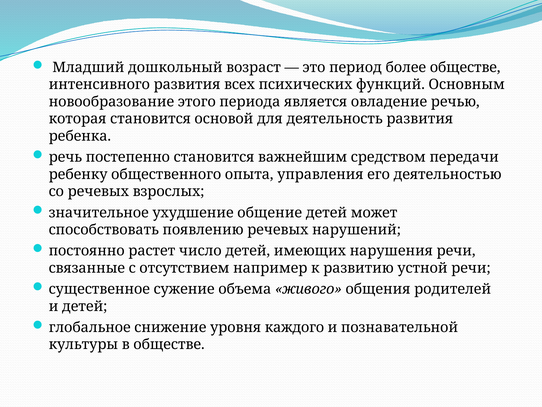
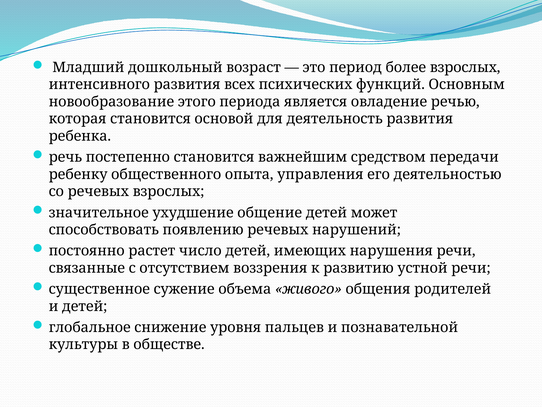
более обществе: обществе -> взрослых (465, 67)
например: например -> воззрения (270, 268)
каждого: каждого -> пальцев (294, 327)
